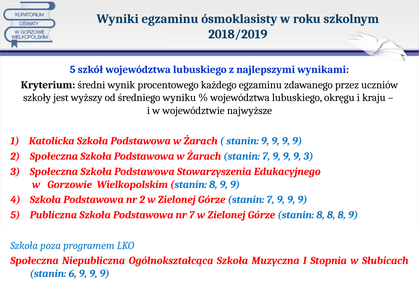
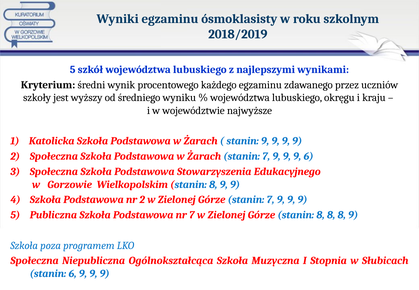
9 3: 3 -> 6 (309, 156)
